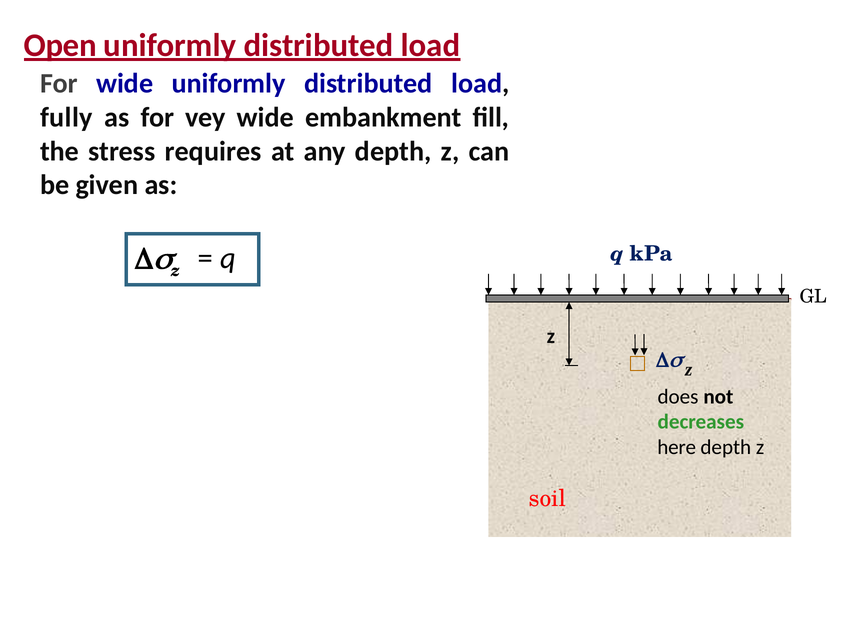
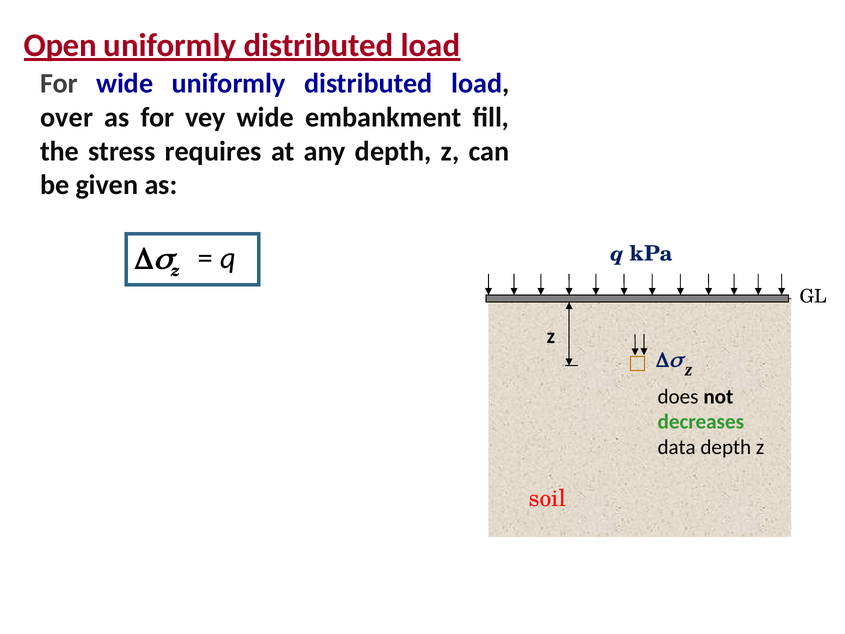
fully: fully -> over (67, 117)
here: here -> data (677, 447)
